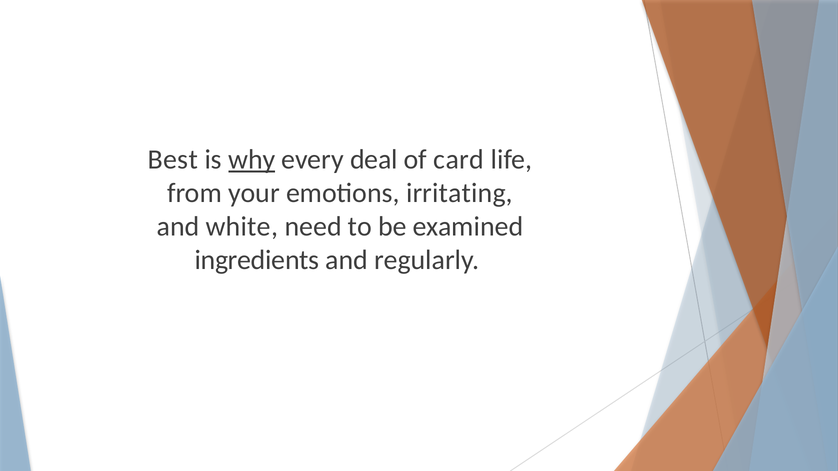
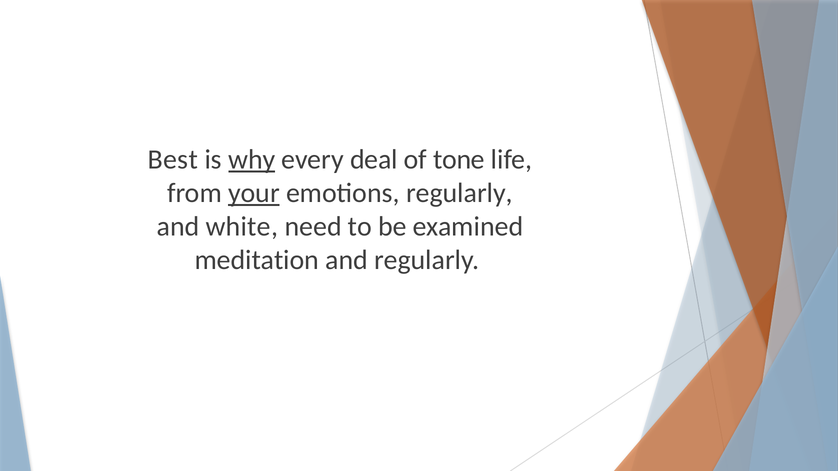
card: card -> tone (459, 160)
your underline: none -> present (254, 193)
emotions irritating: irritating -> regularly (459, 193)
ingredients: ingredients -> meditation (257, 260)
